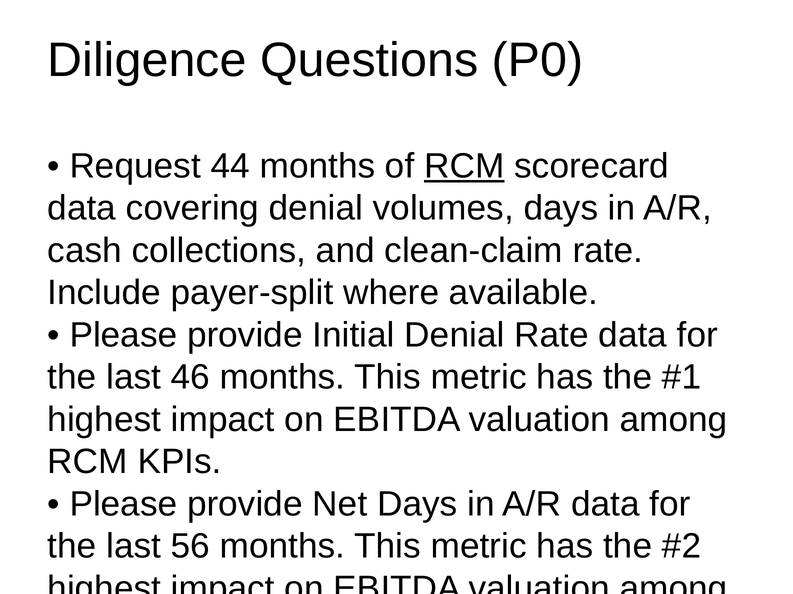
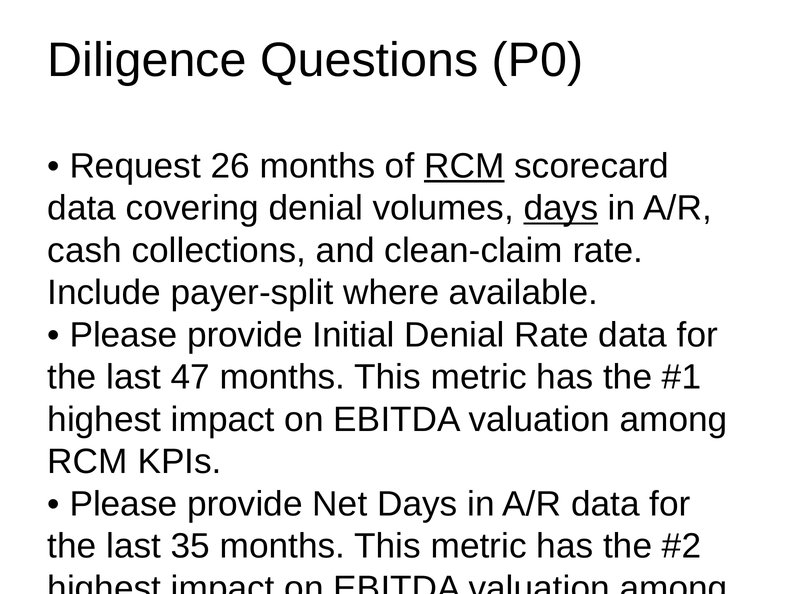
44: 44 -> 26 (230, 166)
days underline: none -> present (561, 209)
46: 46 -> 47 (190, 378)
56: 56 -> 35 (190, 547)
